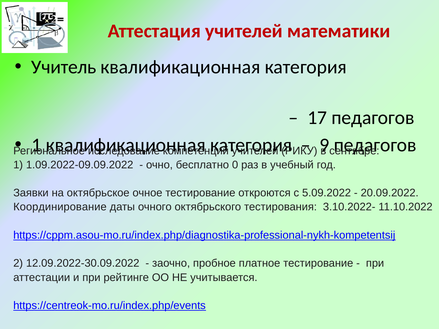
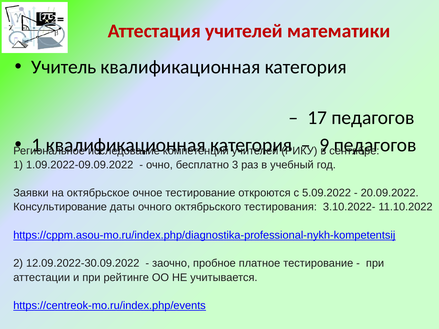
0: 0 -> 3 (235, 165)
Координирование: Координирование -> Консультирование (60, 207)
